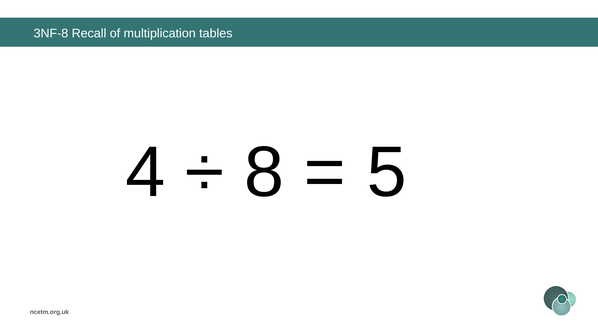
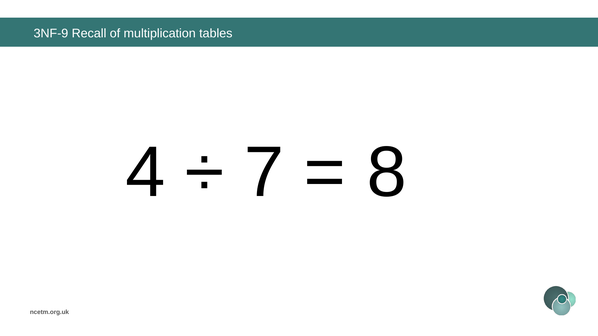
3NF-8: 3NF-8 -> 3NF-9 (51, 33)
8: 8 -> 7 (264, 173)
5: 5 -> 8 (387, 173)
